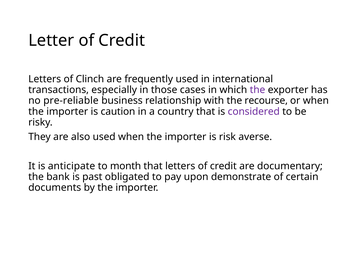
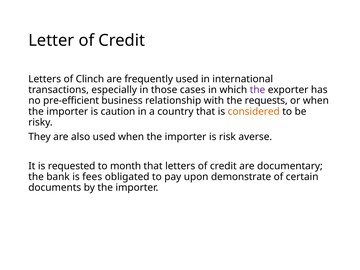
pre-reliable: pre-reliable -> pre-efficient (71, 101)
recourse: recourse -> requests (266, 101)
considered colour: purple -> orange (254, 111)
anticipate: anticipate -> requested (72, 166)
past: past -> fees (92, 177)
